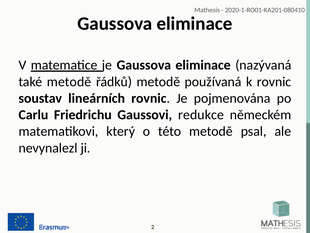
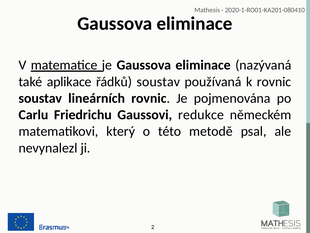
také metodě: metodě -> aplikace (69, 82)
řádků metodě: metodě -> soustav (158, 82)
